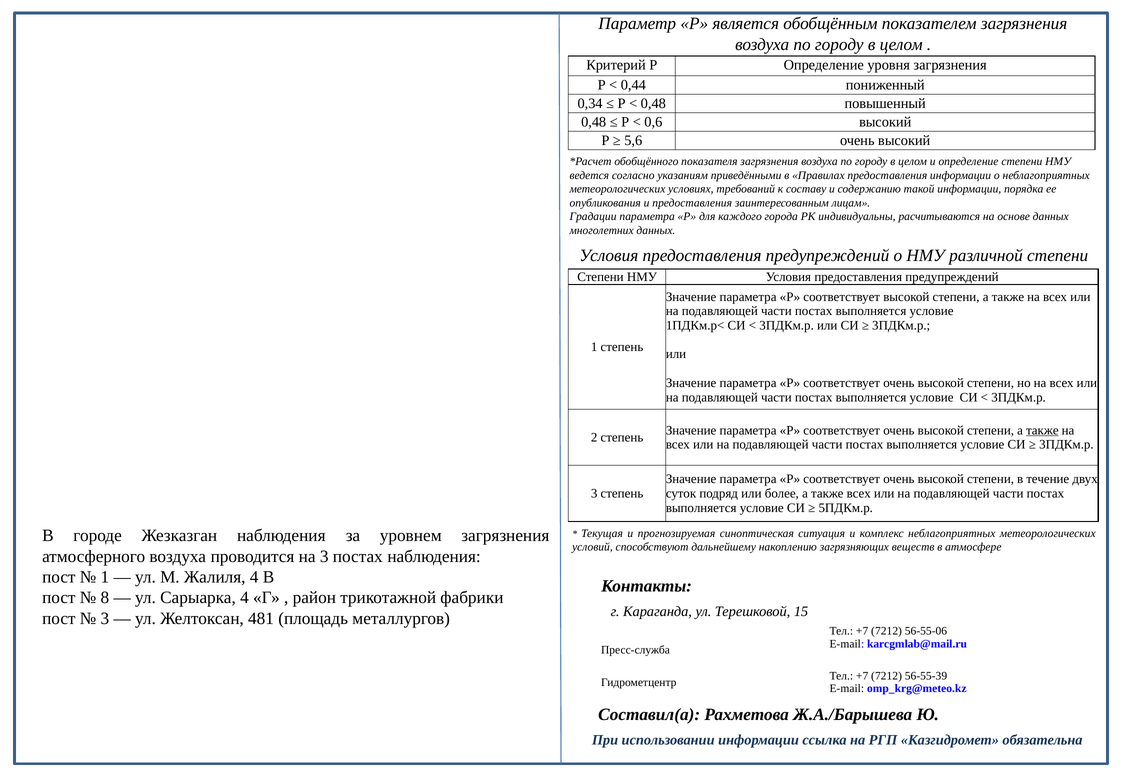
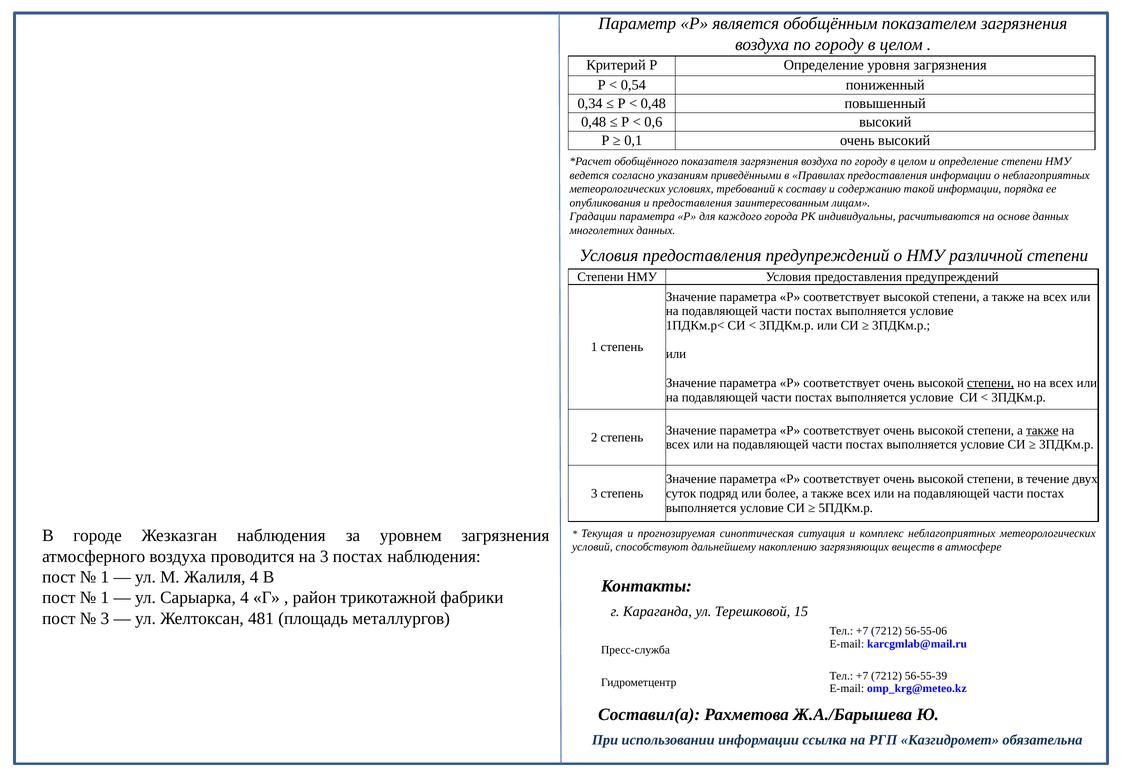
0,44: 0,44 -> 0,54 (633, 85)
5,6: 5,6 -> 0,1 (633, 140)
степени underline: none -> present (991, 383)
8: 8 -> 1 (105, 598)
